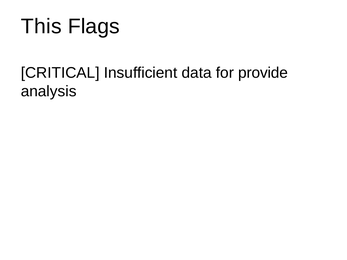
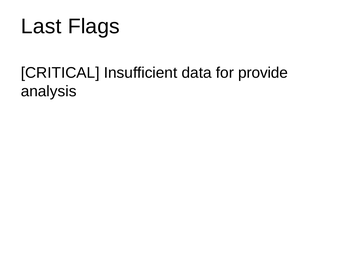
This: This -> Last (41, 26)
